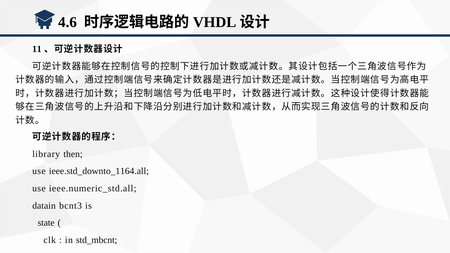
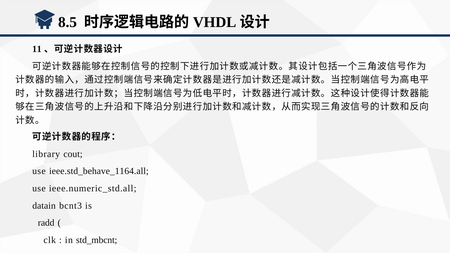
4.6: 4.6 -> 8.5 (67, 22)
then: then -> cout (73, 154)
ieee.std_downto_1164.all: ieee.std_downto_1164.all -> ieee.std_behave_1164.all (99, 171)
state: state -> radd (46, 223)
